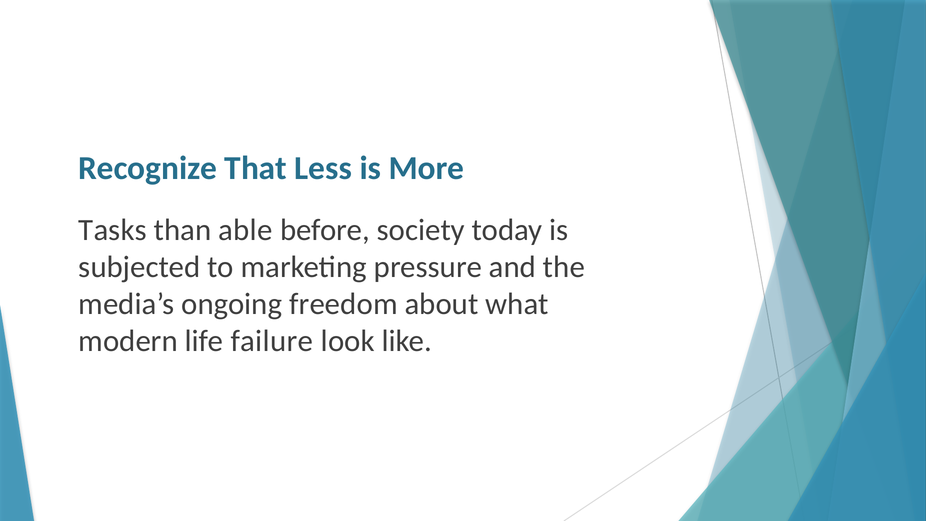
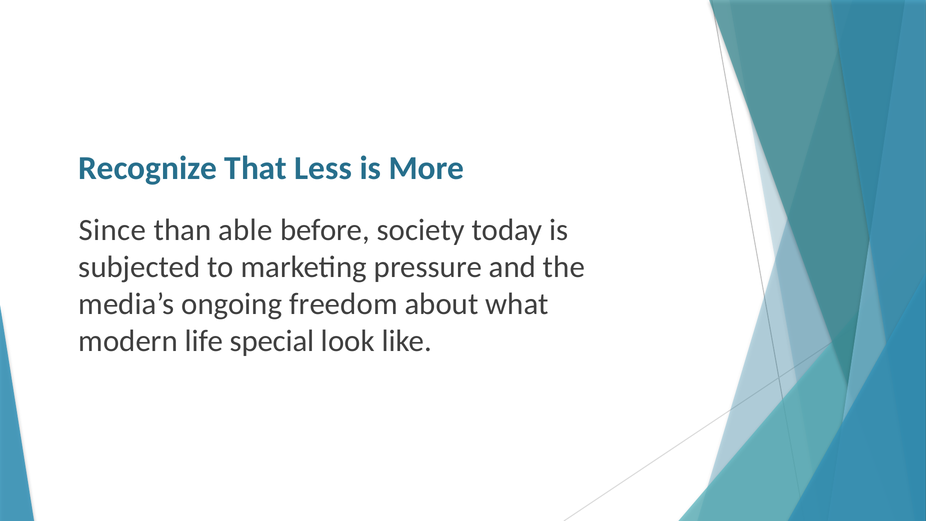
Tasks: Tasks -> Since (112, 230)
failure: failure -> special (272, 341)
